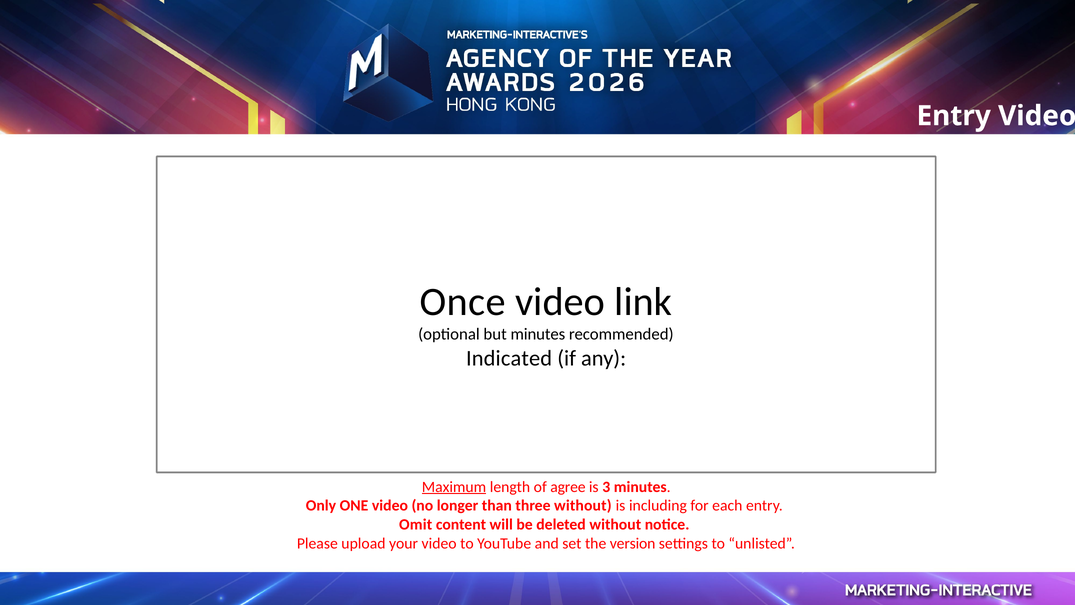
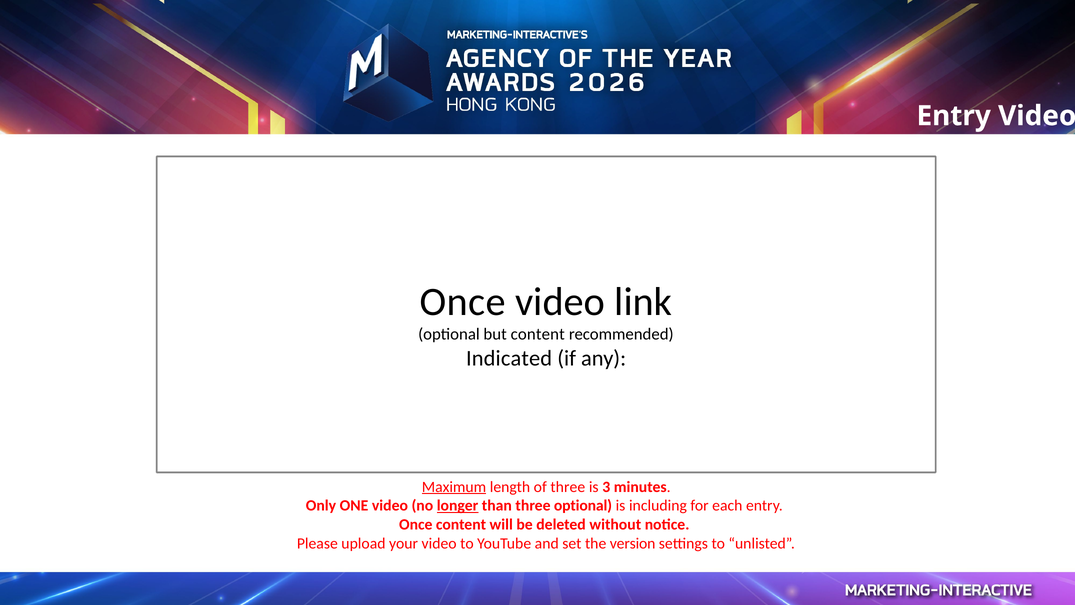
but minutes: minutes -> content (538, 334)
of agree: agree -> three (568, 487)
longer underline: none -> present (458, 505)
three without: without -> optional (583, 505)
Omit: Omit -> Once (416, 524)
